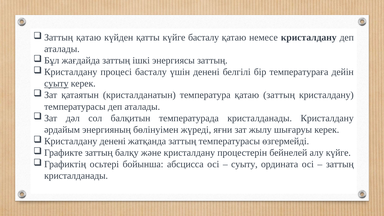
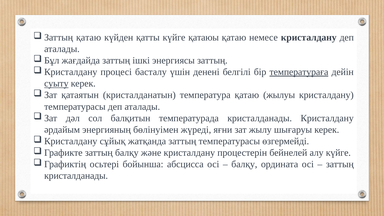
күйге басталу: басталу -> қатаюы (204, 37)
температураға underline: none -> present (299, 72)
қатаю заттың: заттың -> жылуы (279, 95)
денені: денені -> сұйық (113, 141)
суыту: суыту -> балқу (244, 164)
